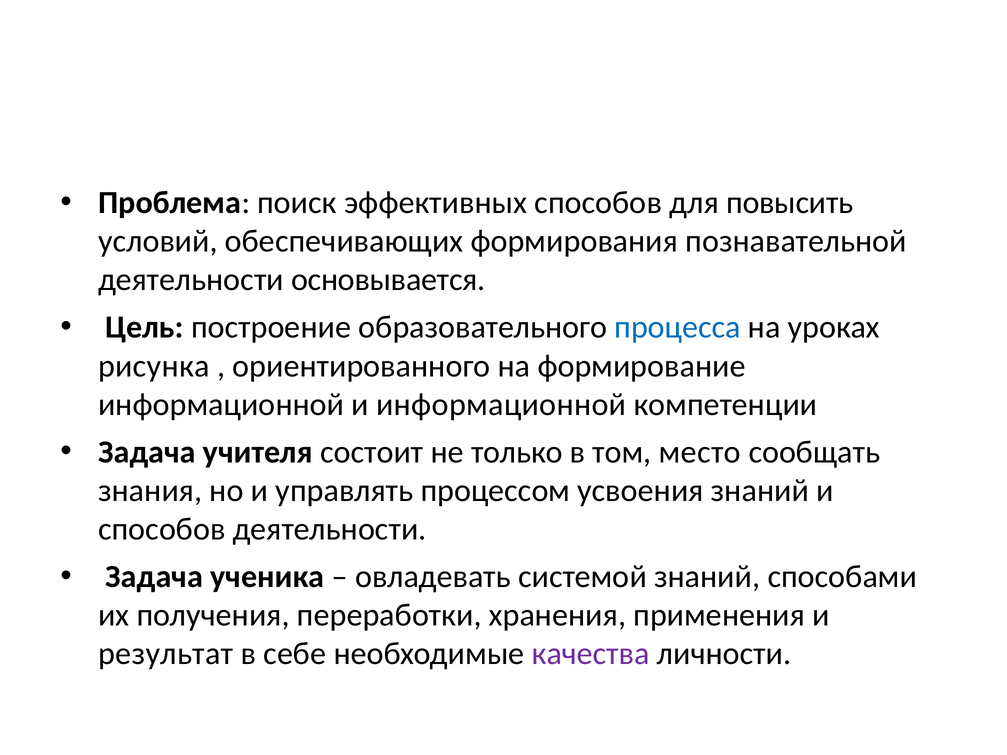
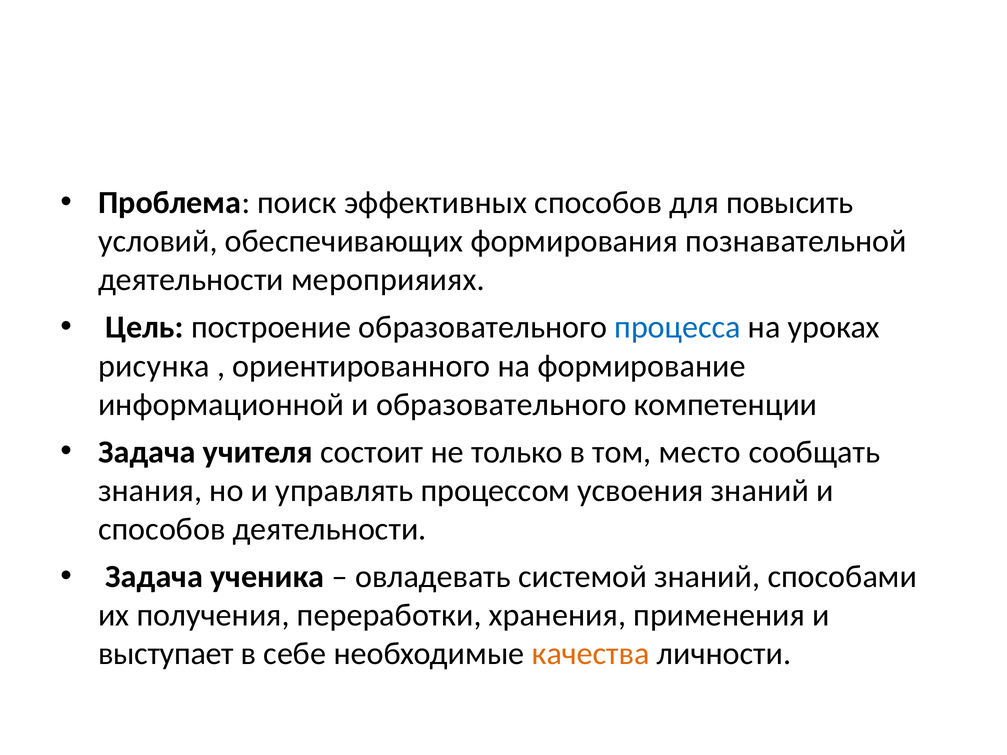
основывается: основывается -> мероприяиях (388, 280)
и информационной: информационной -> образовательного (501, 405)
результат: результат -> выступает (166, 654)
качества colour: purple -> orange (591, 654)
